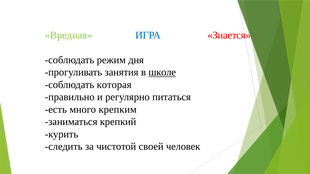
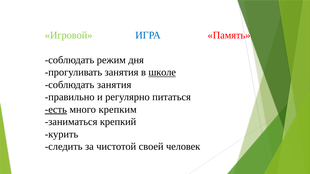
Вредная: Вредная -> Игровой (69, 35)
Знается: Знается -> Память (229, 35)
соблюдать которая: которая -> занятия (114, 85)
есть underline: none -> present (56, 110)
